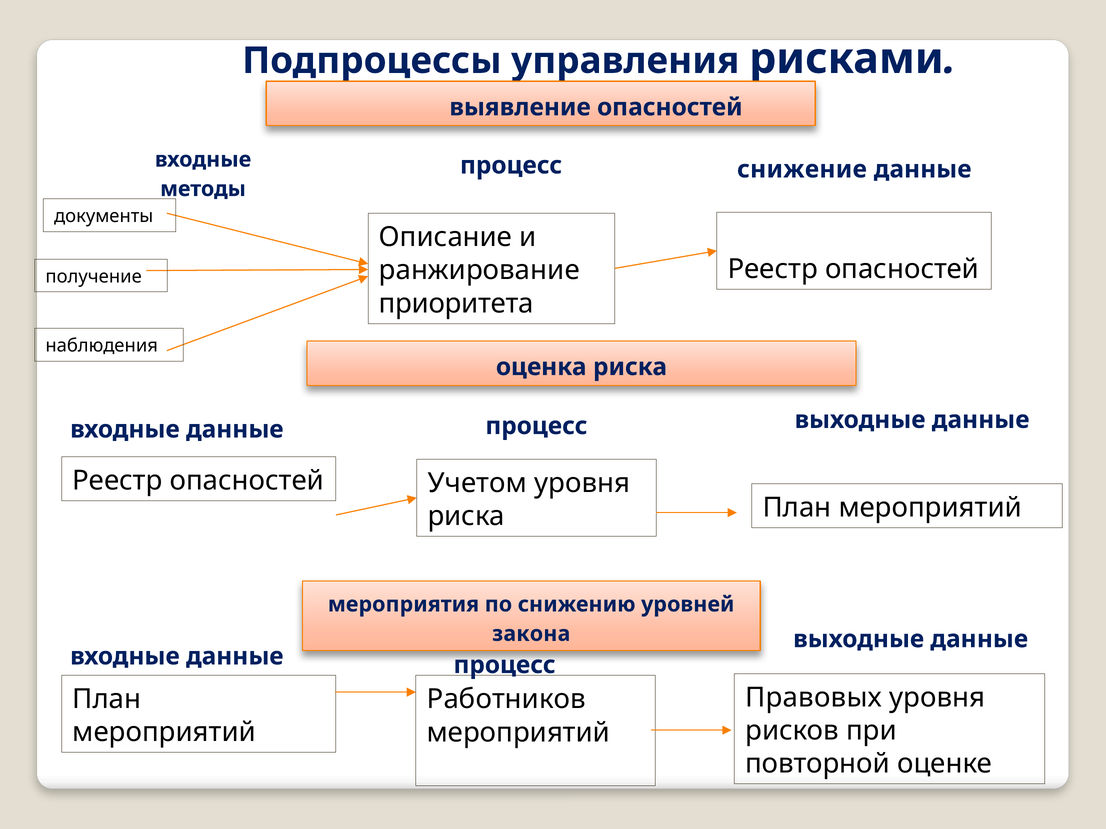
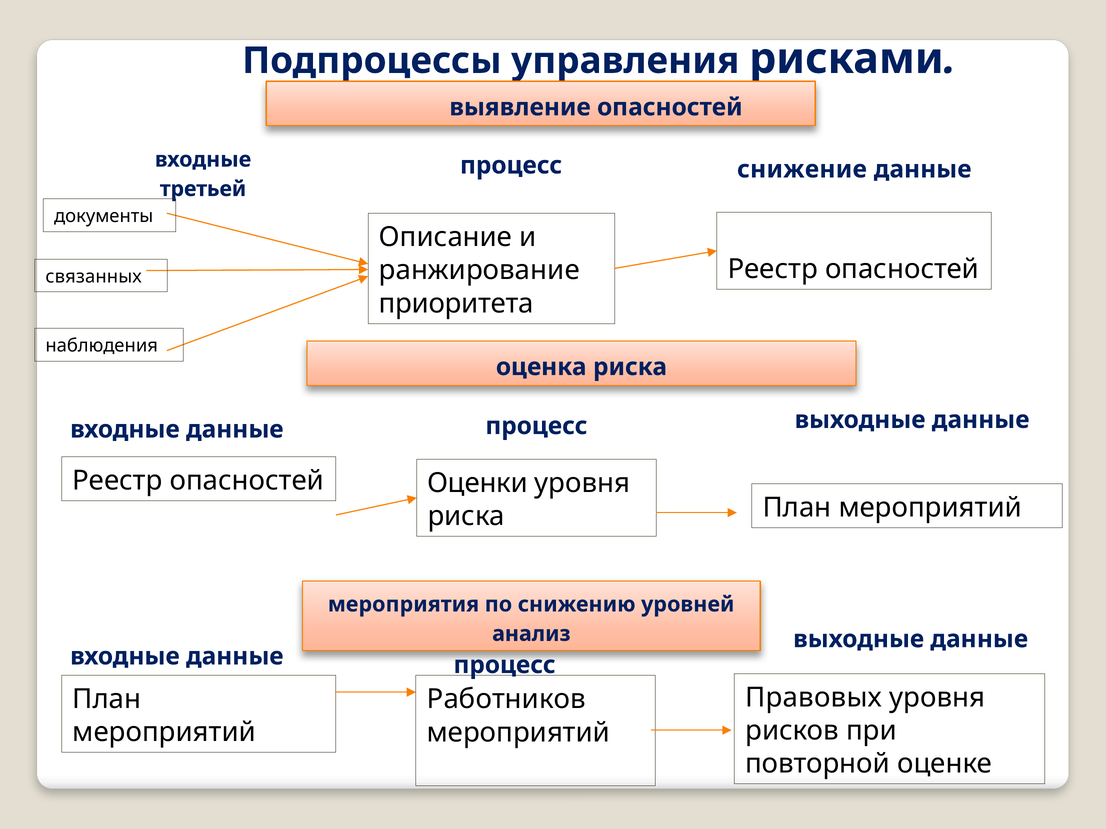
методы: методы -> третьей (203, 189)
получение: получение -> связанных (94, 277)
Учетом: Учетом -> Оценки (477, 483)
закона: закона -> анализ (531, 634)
